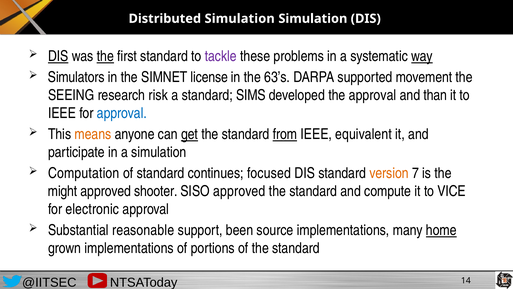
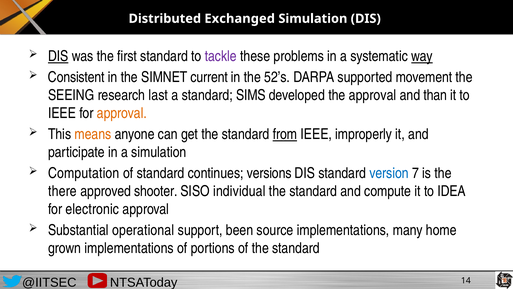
Distributed Simulation: Simulation -> Exchanged (240, 19)
the underline: present -> none (105, 56)
Simulators: Simulators -> Consistent (76, 77)
license: license -> current (209, 77)
63’s: 63’s -> 52’s (277, 77)
risk: risk -> last (158, 95)
approval colour: blue -> orange (122, 113)
get underline: present -> none (190, 134)
equivalent: equivalent -> improperly (364, 134)
focused: focused -> versions (269, 173)
version colour: orange -> blue (389, 173)
might: might -> there (62, 191)
SISO approved: approved -> individual (239, 191)
VICE: VICE -> IDEA (452, 191)
reasonable: reasonable -> operational (143, 230)
home underline: present -> none (441, 230)
